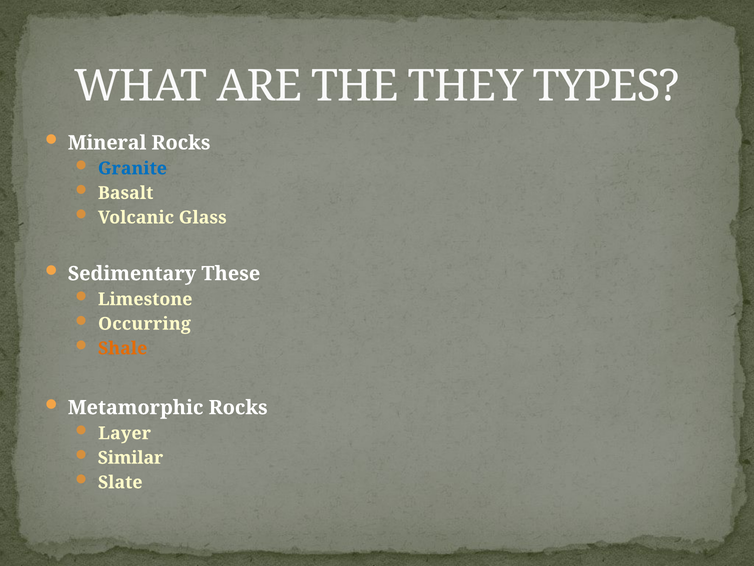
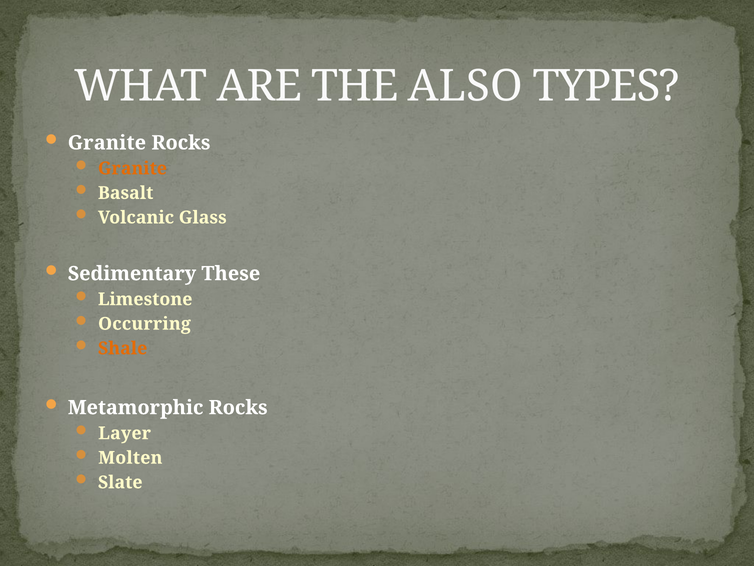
THEY: THEY -> ALSO (465, 86)
Mineral: Mineral -> Granite (107, 143)
Granite colour: blue -> orange (132, 168)
Similar: Similar -> Molten (130, 457)
